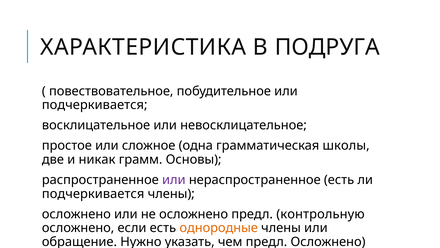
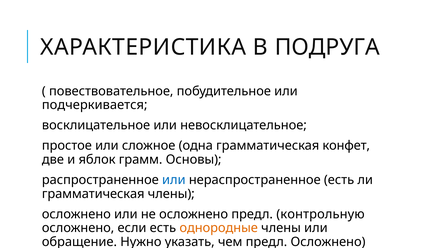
школы: школы -> конфет (346, 145)
никак: никак -> яблок (97, 159)
или colour: purple -> blue (174, 180)
подчеркивается: подчеркивается -> грамматическая (93, 193)
